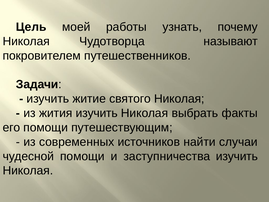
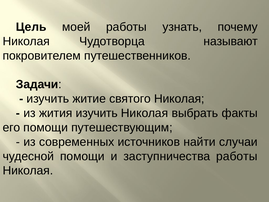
заступничества изучить: изучить -> работы (237, 156)
